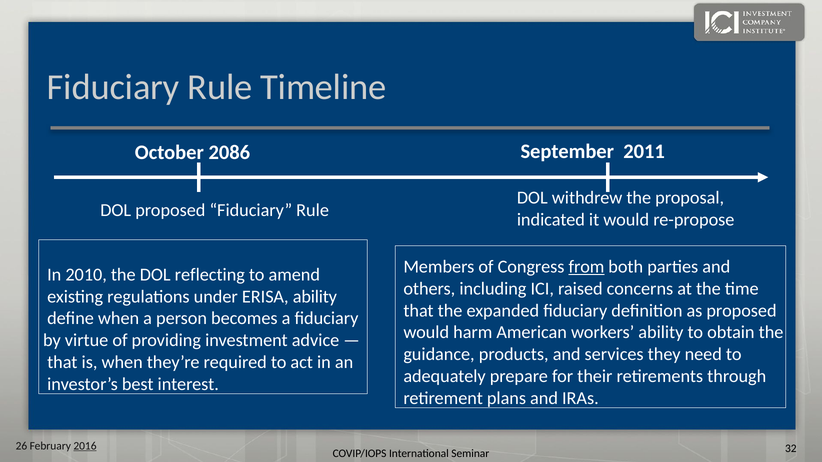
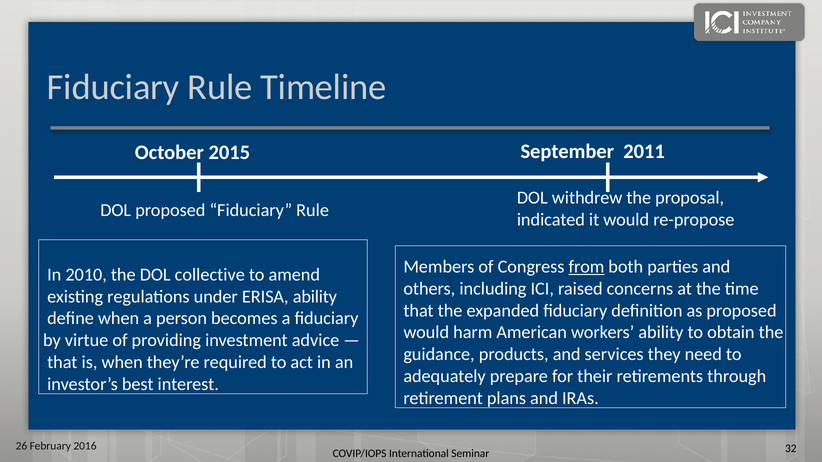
2086: 2086 -> 2015 (229, 153)
reflecting: reflecting -> collective (210, 275)
2016 underline: present -> none (85, 446)
